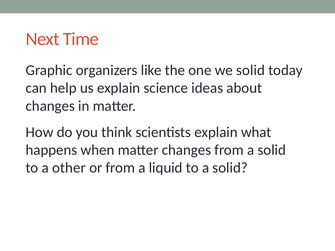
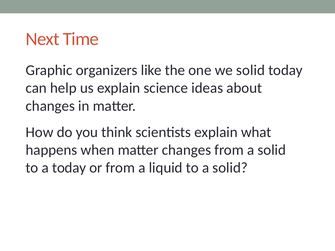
a other: other -> today (69, 168)
